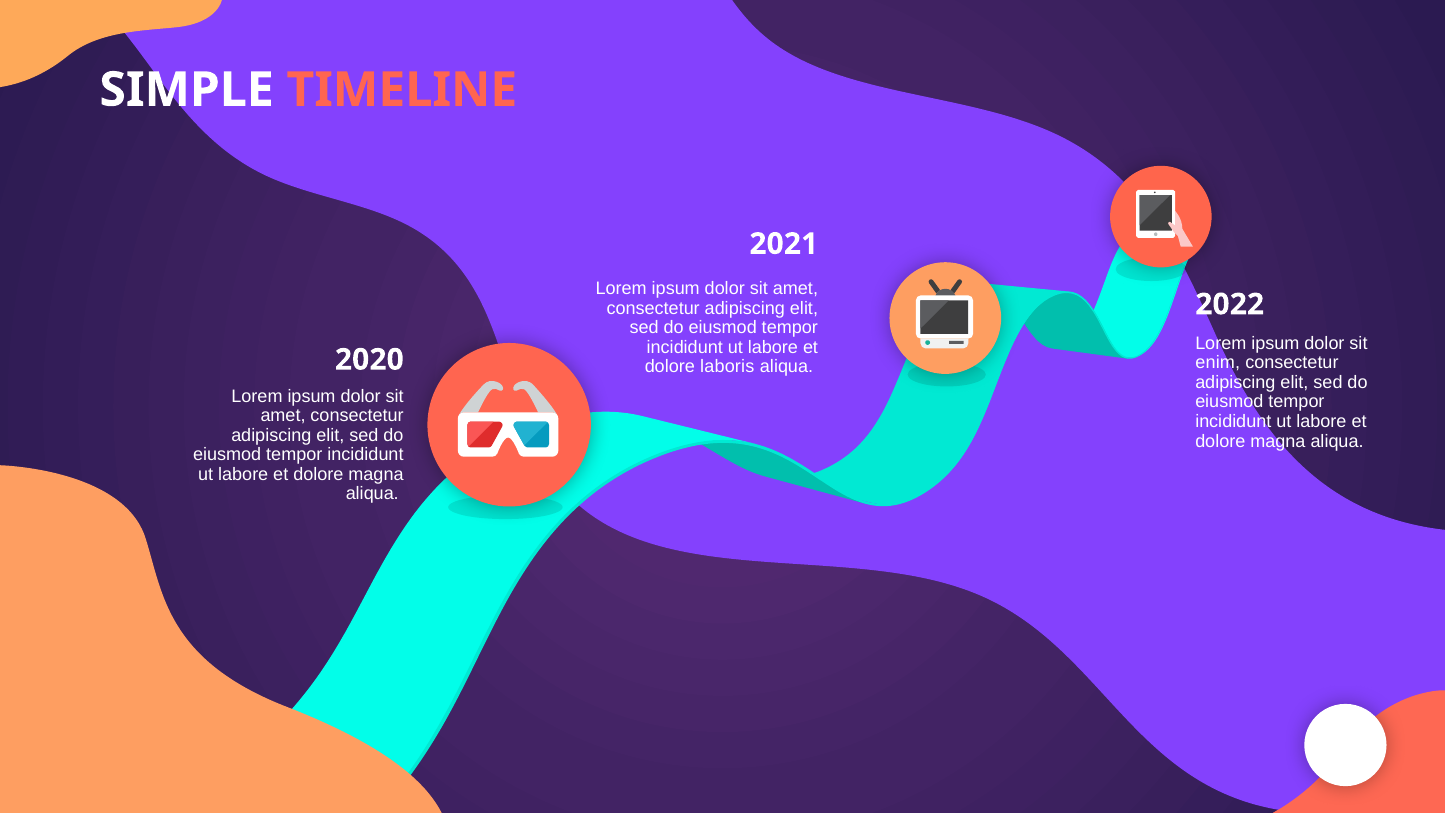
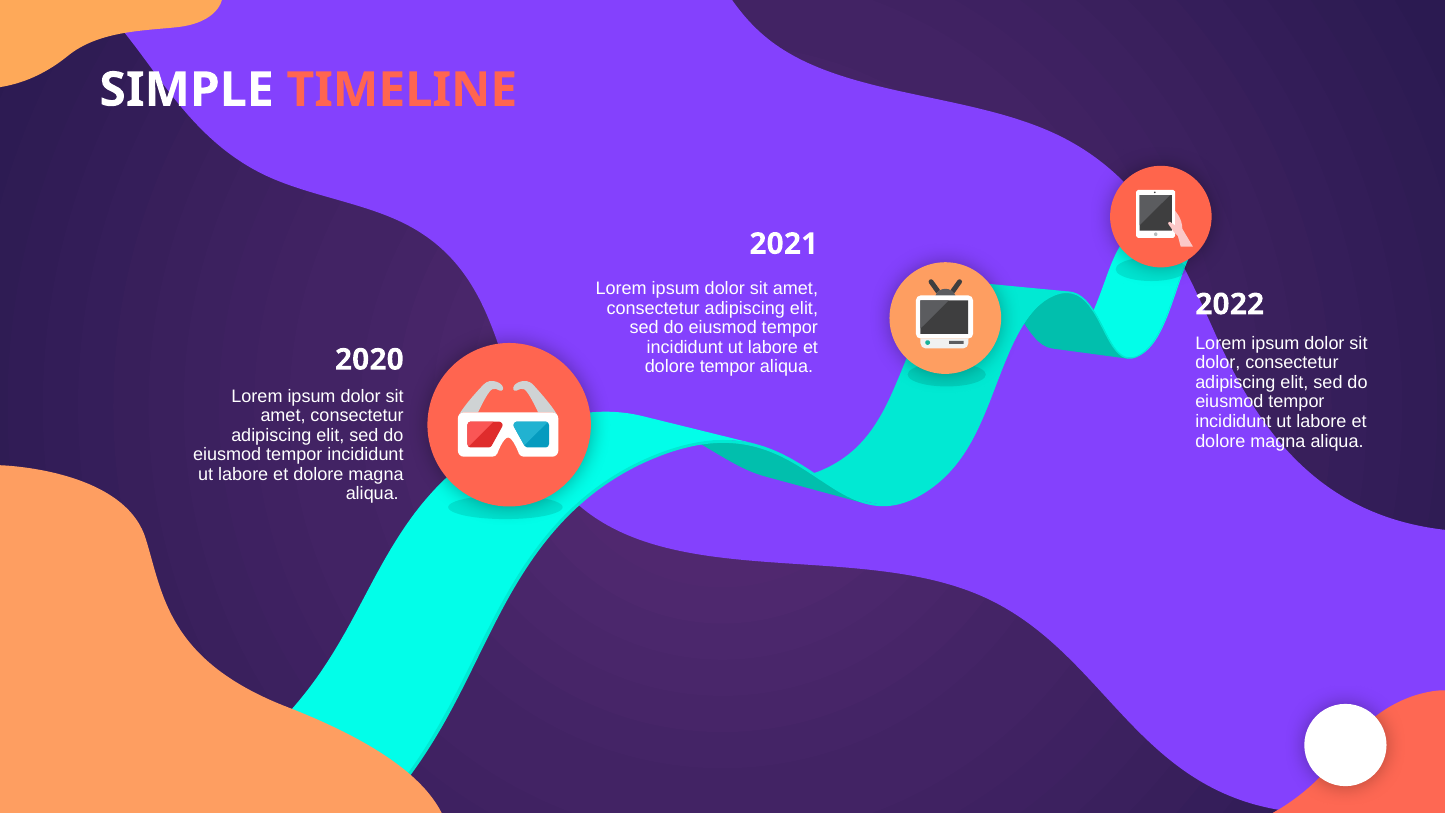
enim: enim -> dolor (1218, 363)
dolore laboris: laboris -> tempor (727, 367)
